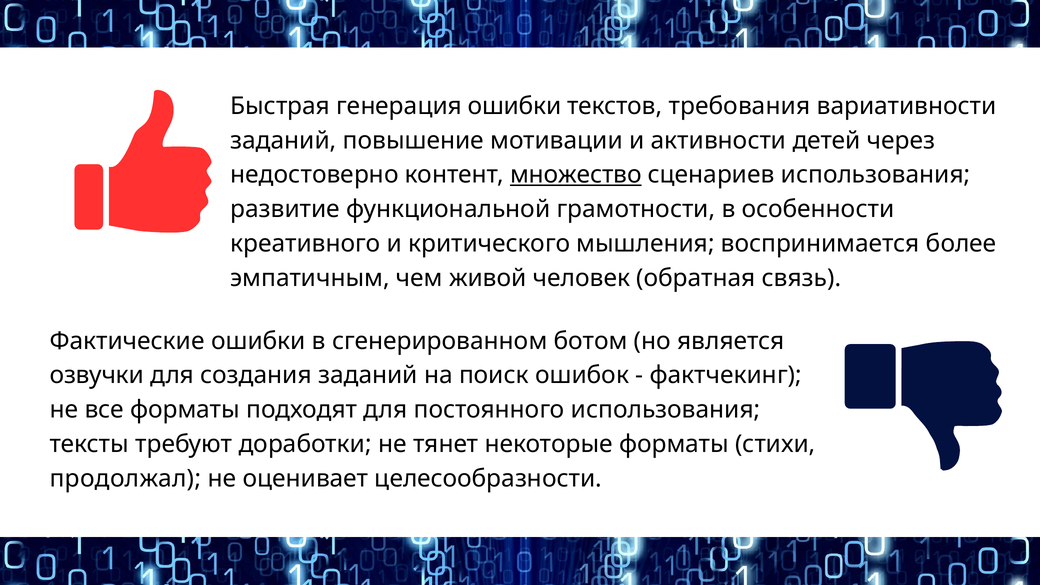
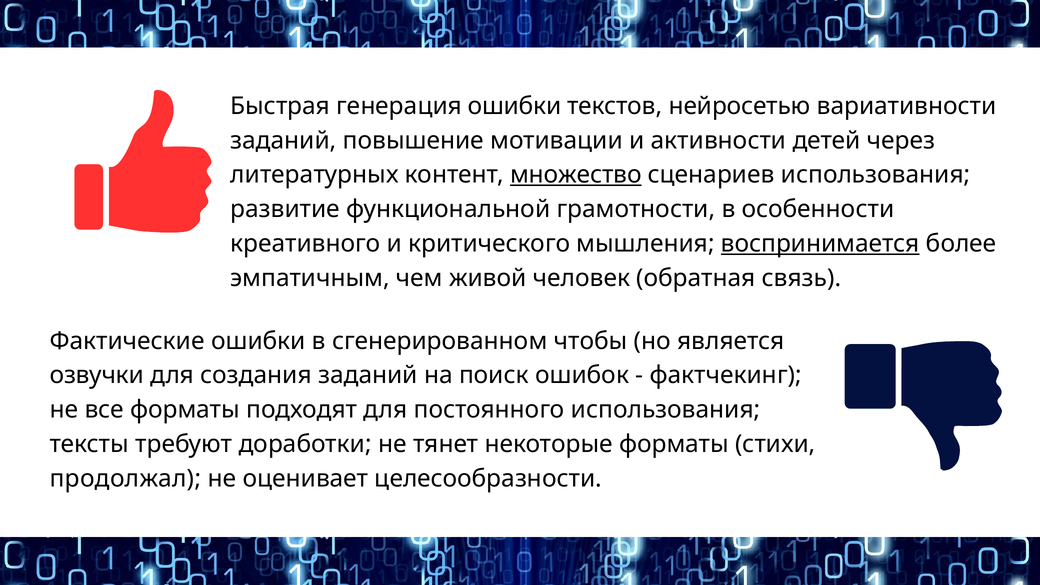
требования: требования -> нейросетью (740, 106)
недостоверно: недостоверно -> литературных (314, 175)
воспринимается underline: none -> present (820, 244)
ботом: ботом -> чтобы (591, 341)
